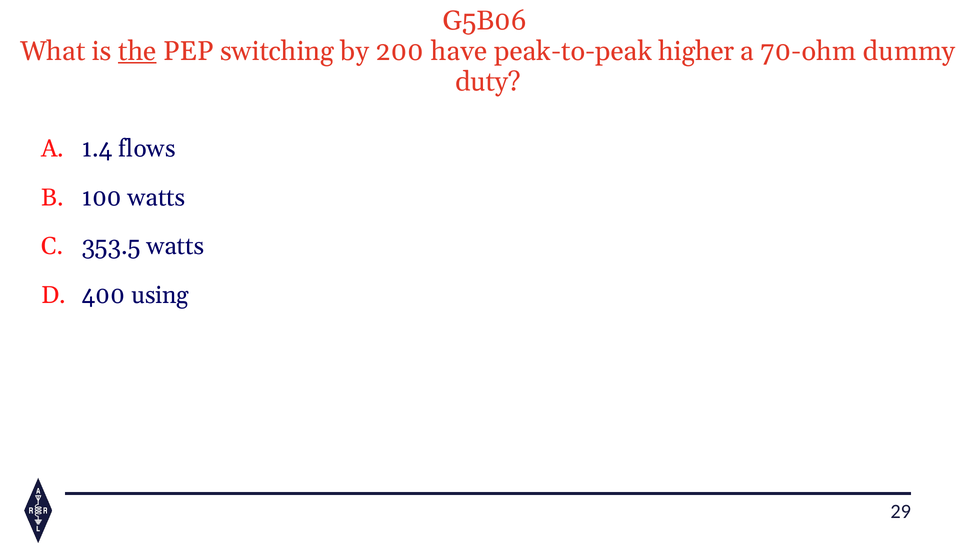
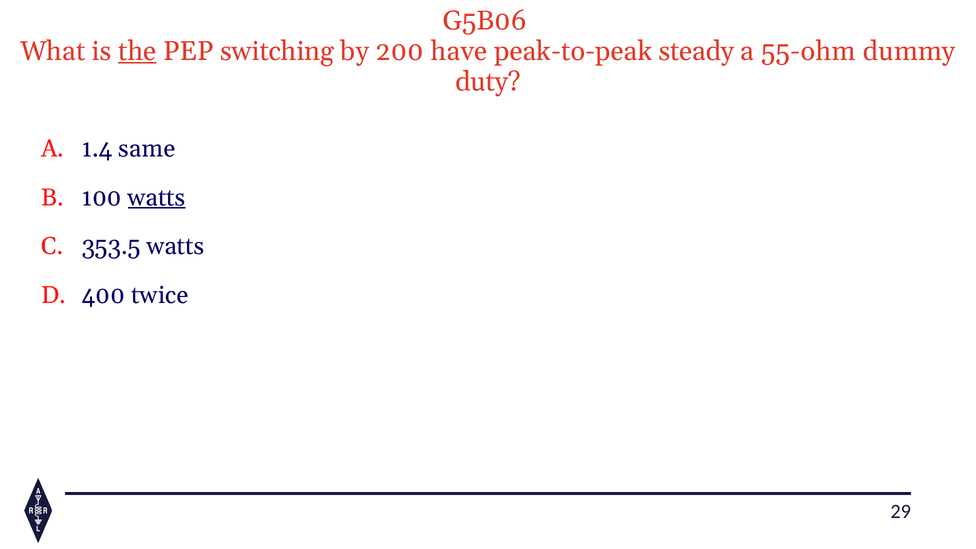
higher: higher -> steady (696, 51)
70-ohm: 70-ohm -> 55-ohm (808, 51)
flows: flows -> same (147, 149)
watts underline: none -> present (157, 197)
using: using -> twice (160, 295)
